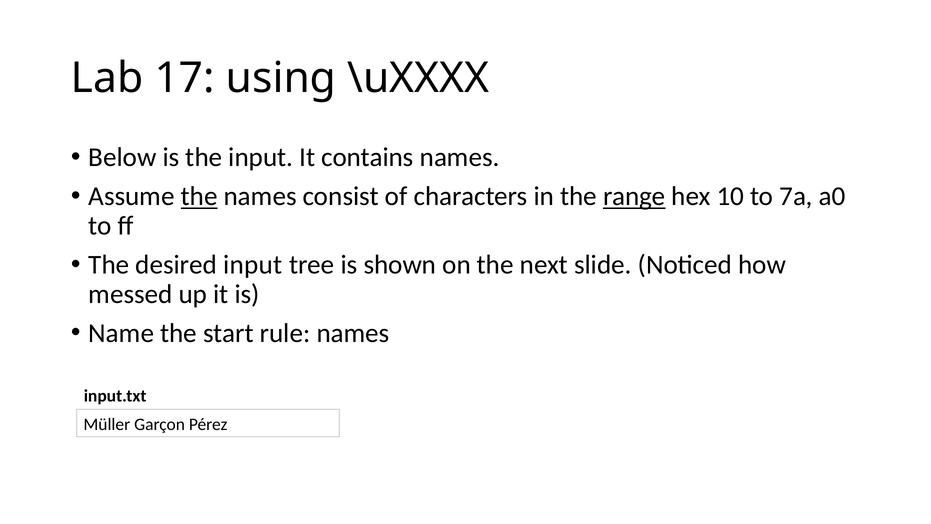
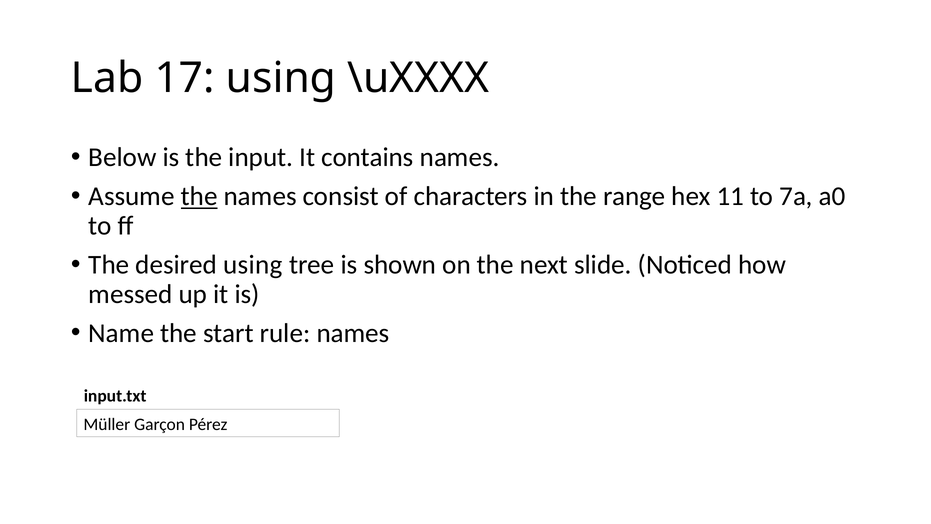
range underline: present -> none (634, 196)
10: 10 -> 11 (730, 196)
desired input: input -> using (253, 265)
